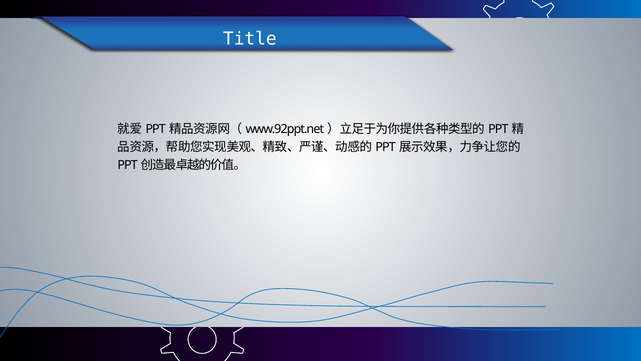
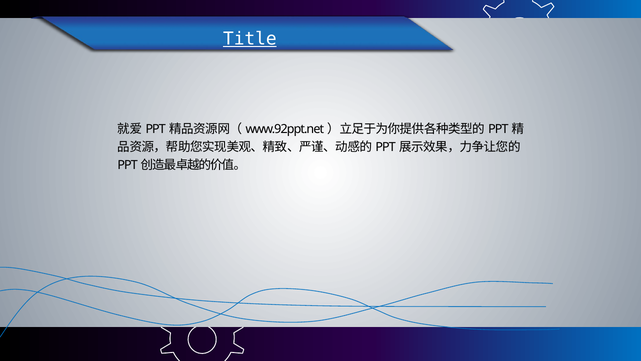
Title underline: none -> present (250, 39)
